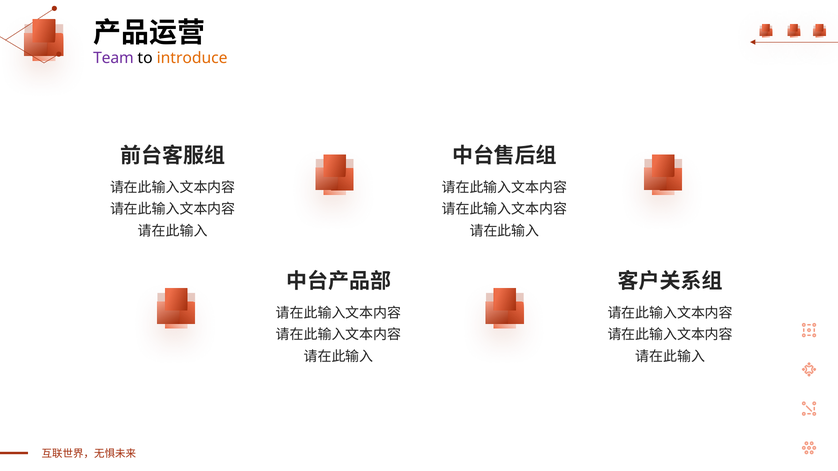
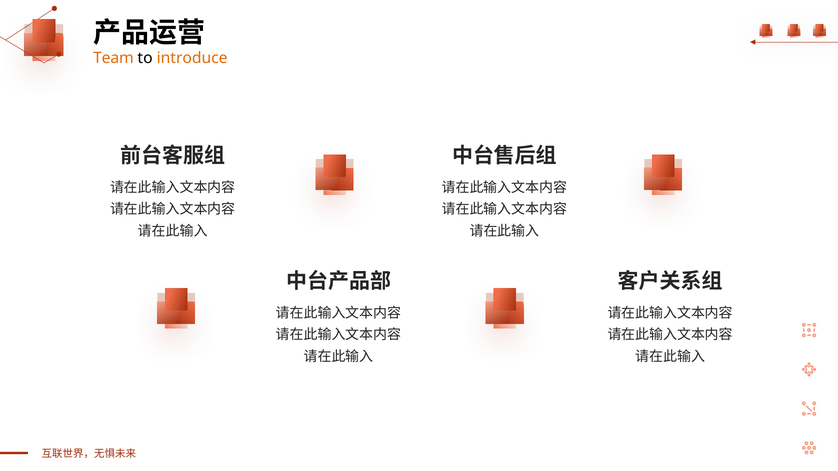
Team colour: purple -> orange (113, 58)
